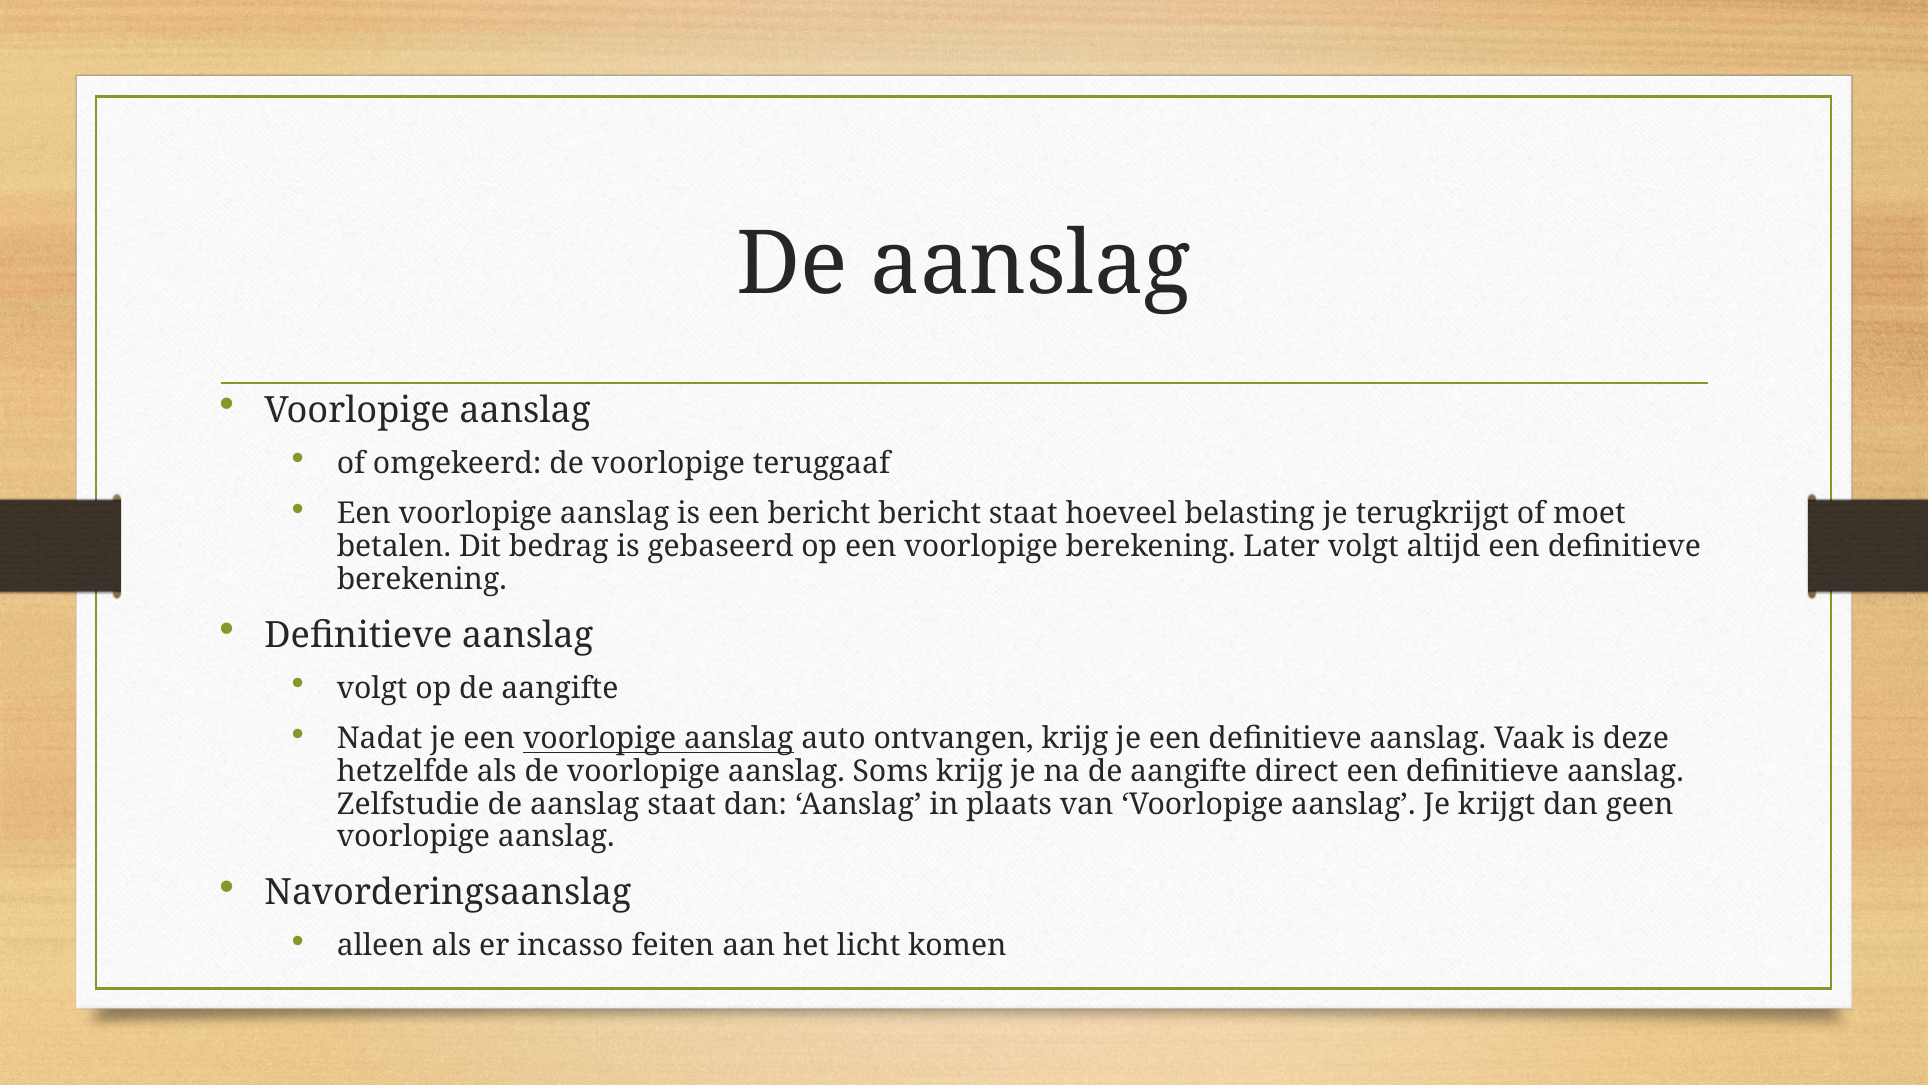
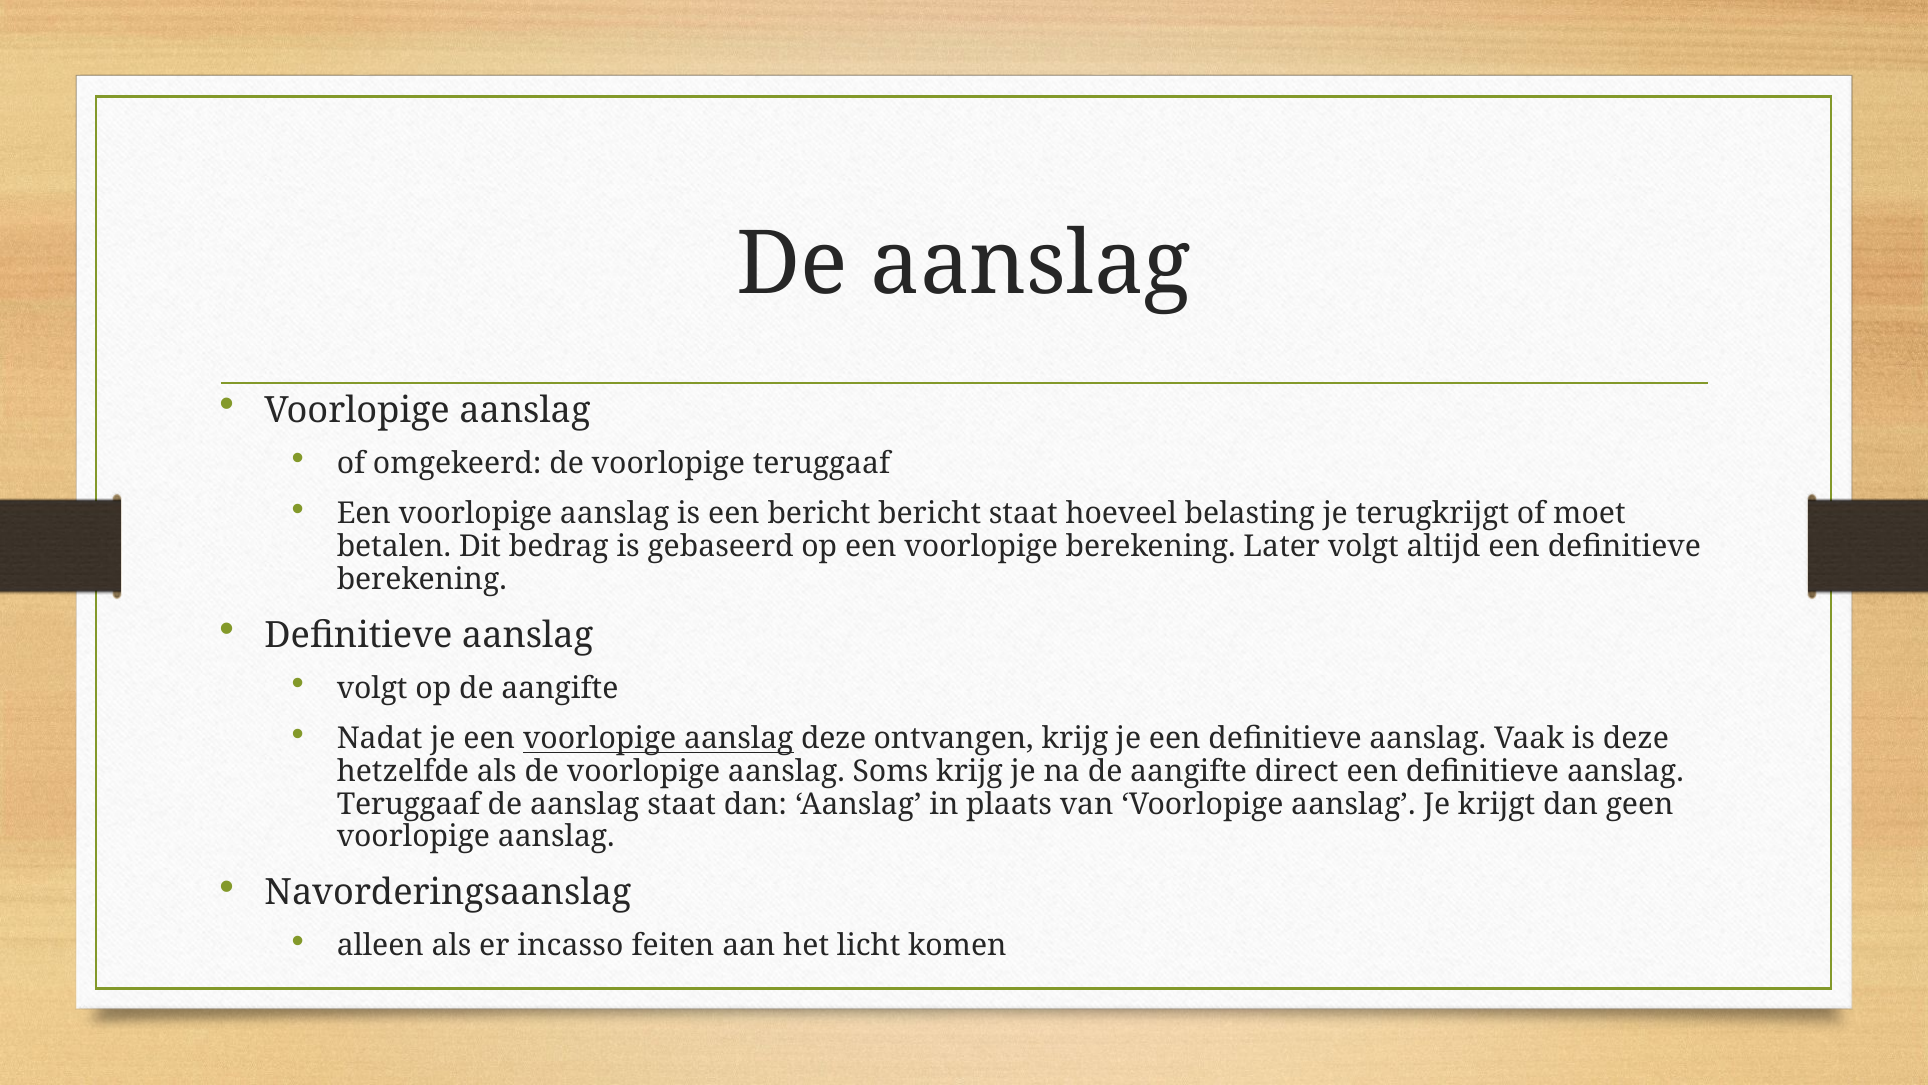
aanslag auto: auto -> deze (834, 739)
Zelfstudie: Zelfstudie -> Teruggaaf (409, 804)
